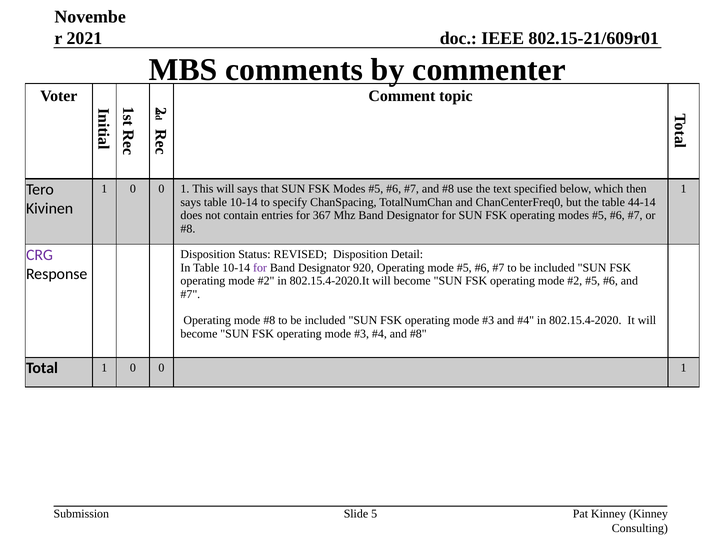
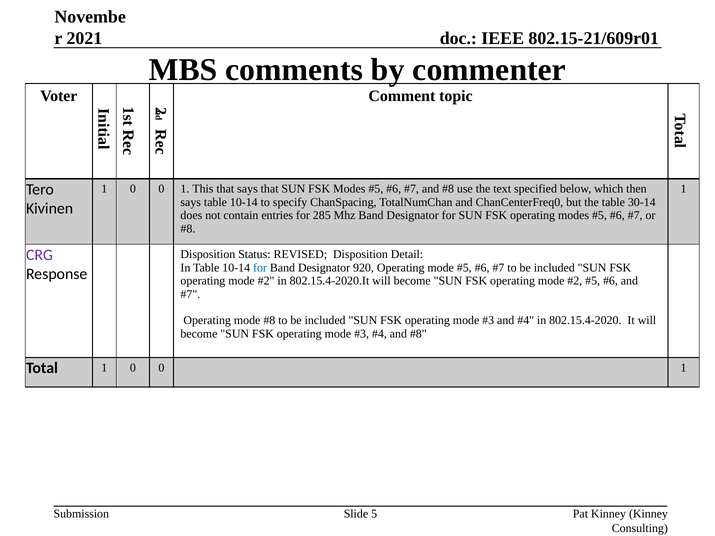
This will: will -> that (225, 189)
44-14: 44-14 -> 30-14 (642, 202)
367: 367 -> 285 (322, 215)
for colour: purple -> blue (260, 268)
